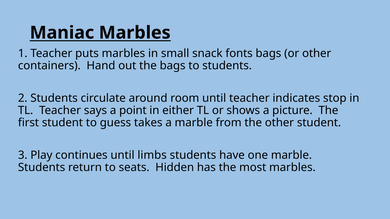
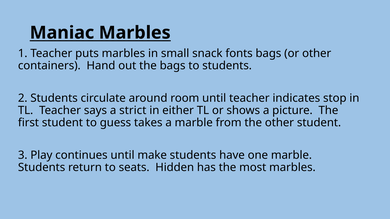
point: point -> strict (133, 111)
limbs: limbs -> make (152, 155)
